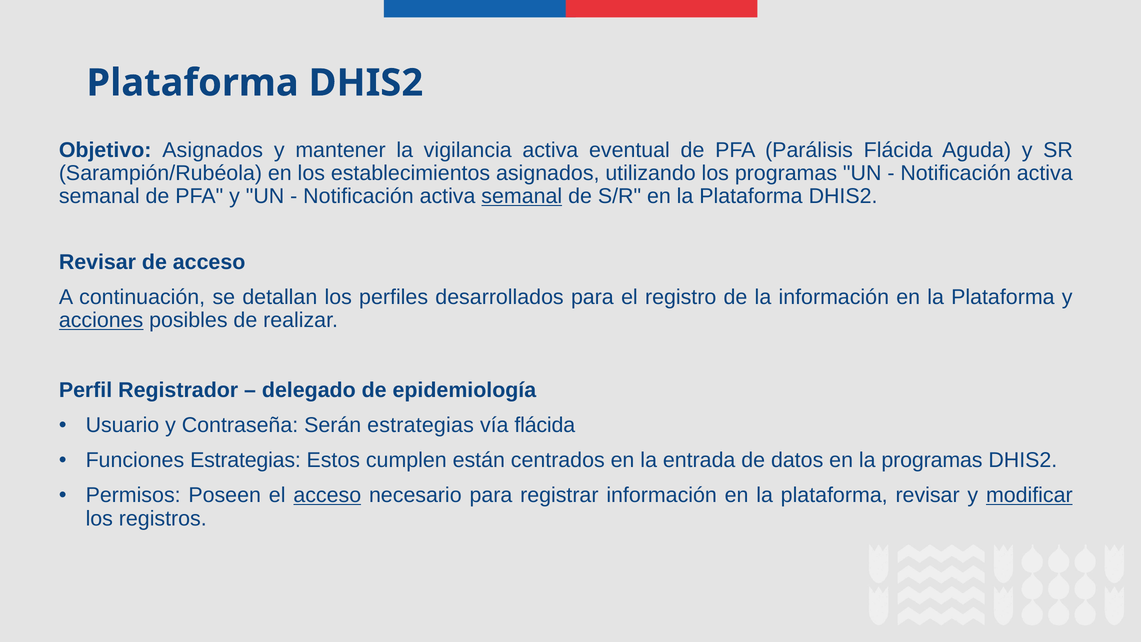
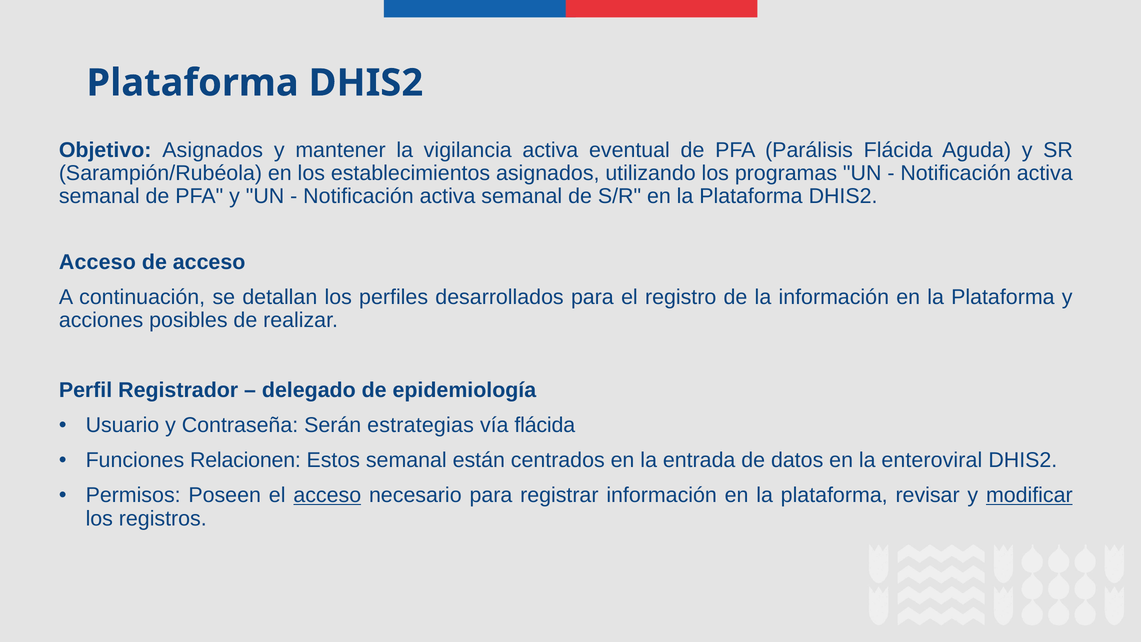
semanal underline: present -> none (522, 196)
Revisar: Revisar -> Acceso (97, 262)
acciones underline: present -> none (101, 320)
Funciones Estrategias: Estrategias -> Relacionen (245, 460)
Estos cumplen: cumplen -> semanal (406, 460)
la programas: programas -> enteroviral (932, 460)
